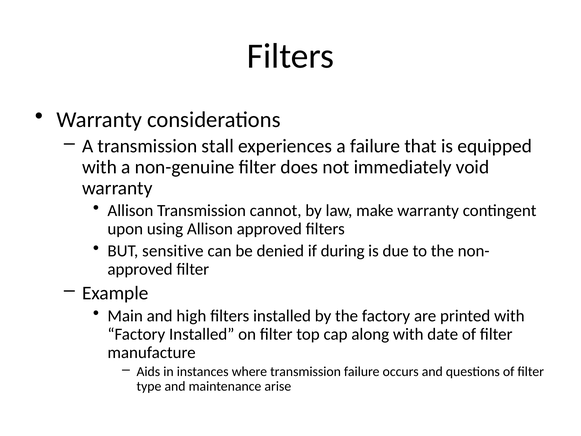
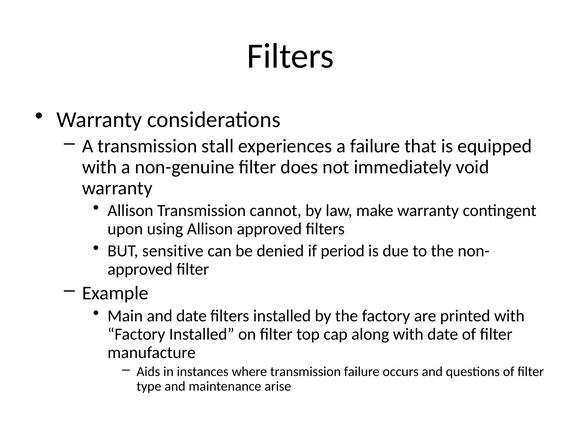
during: during -> period (343, 251)
and high: high -> date (191, 316)
